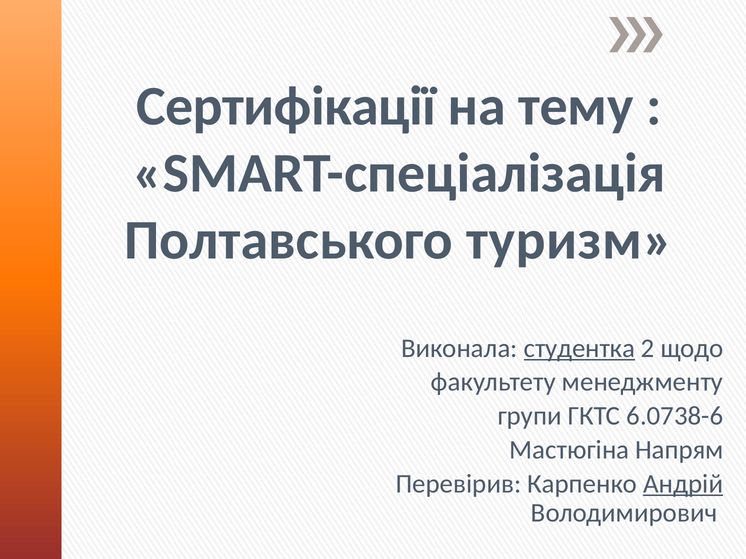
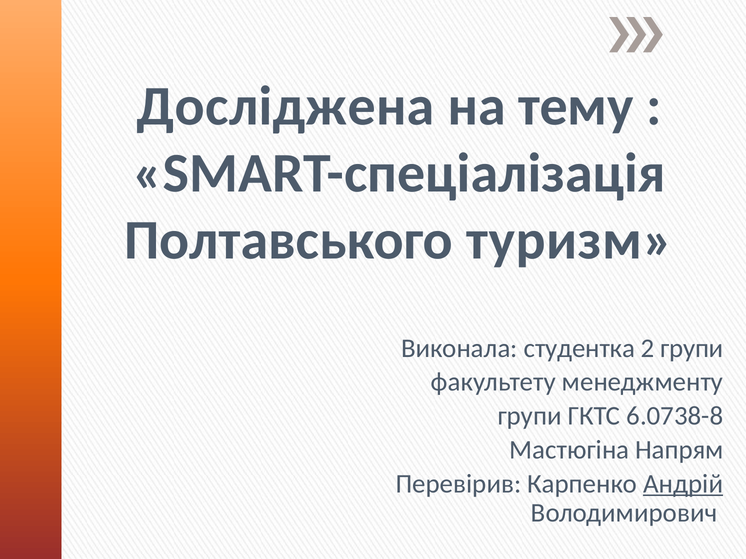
Сертифікації: Сертифікації -> Досліджена (286, 106)
студентка underline: present -> none (579, 349)
2 щодо: щодо -> групи (692, 349)
6.0738-6: 6.0738-6 -> 6.0738-8 (675, 416)
